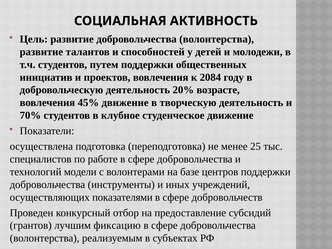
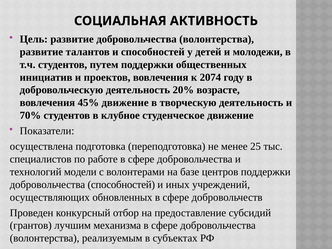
2084: 2084 -> 2074 (210, 77)
добровольчества инструменты: инструменты -> способностей (121, 185)
показателями: показателями -> обновленных (122, 197)
фиксацию: фиксацию -> механизма (117, 225)
